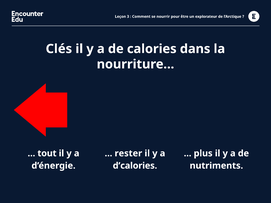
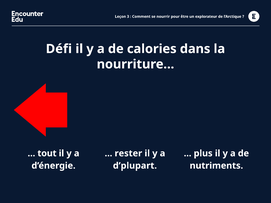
Clés: Clés -> Défi (59, 49)
d’calories: d’calories -> d’plupart (135, 166)
